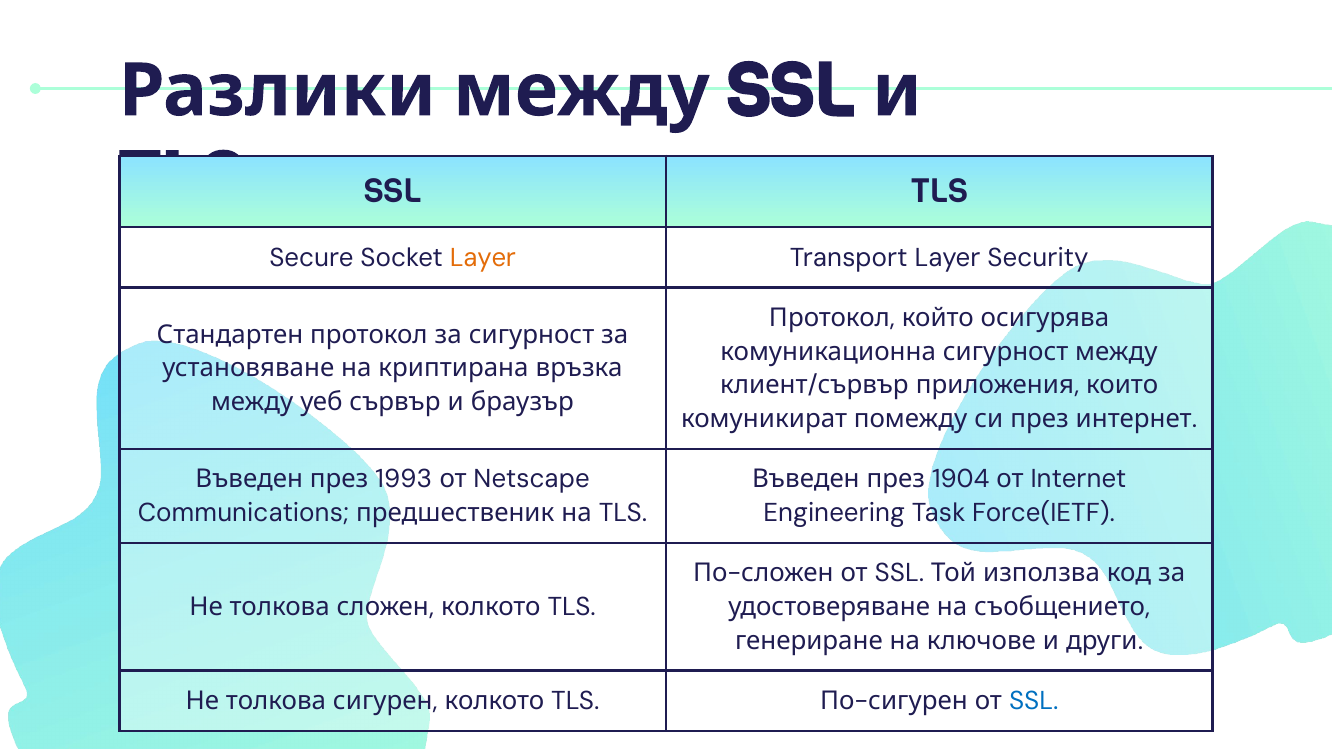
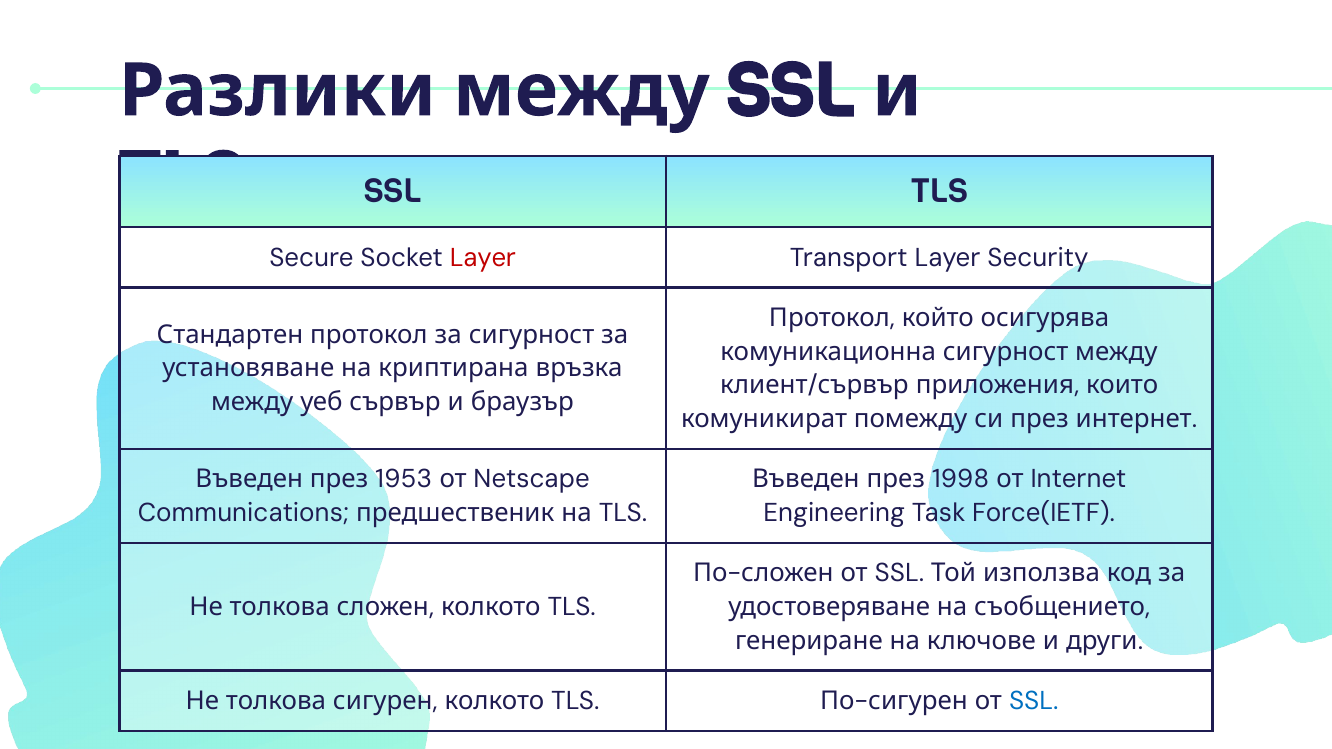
Layer colour: orange -> red (483, 258)
1993: 1993 -> 1953 (404, 479)
1904: 1904 -> 1998 (961, 479)
